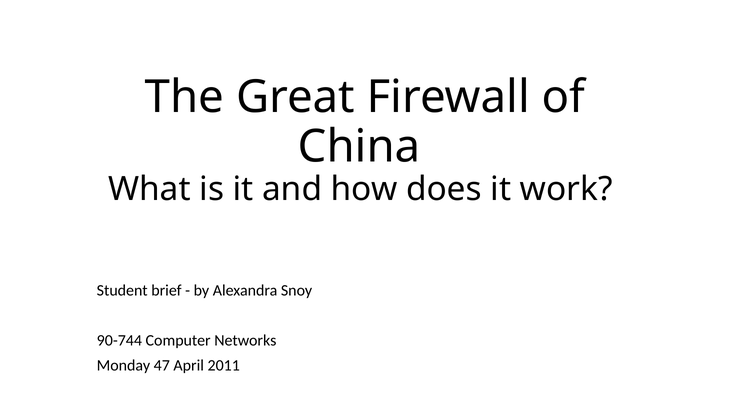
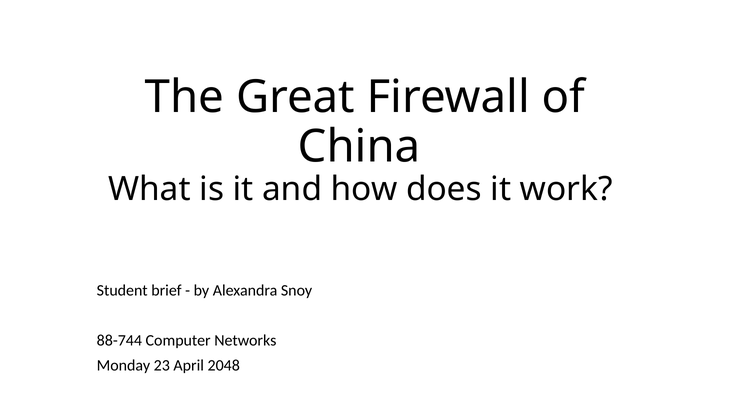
90-744: 90-744 -> 88-744 (119, 340)
47: 47 -> 23 (162, 365)
2011: 2011 -> 2048 (224, 365)
